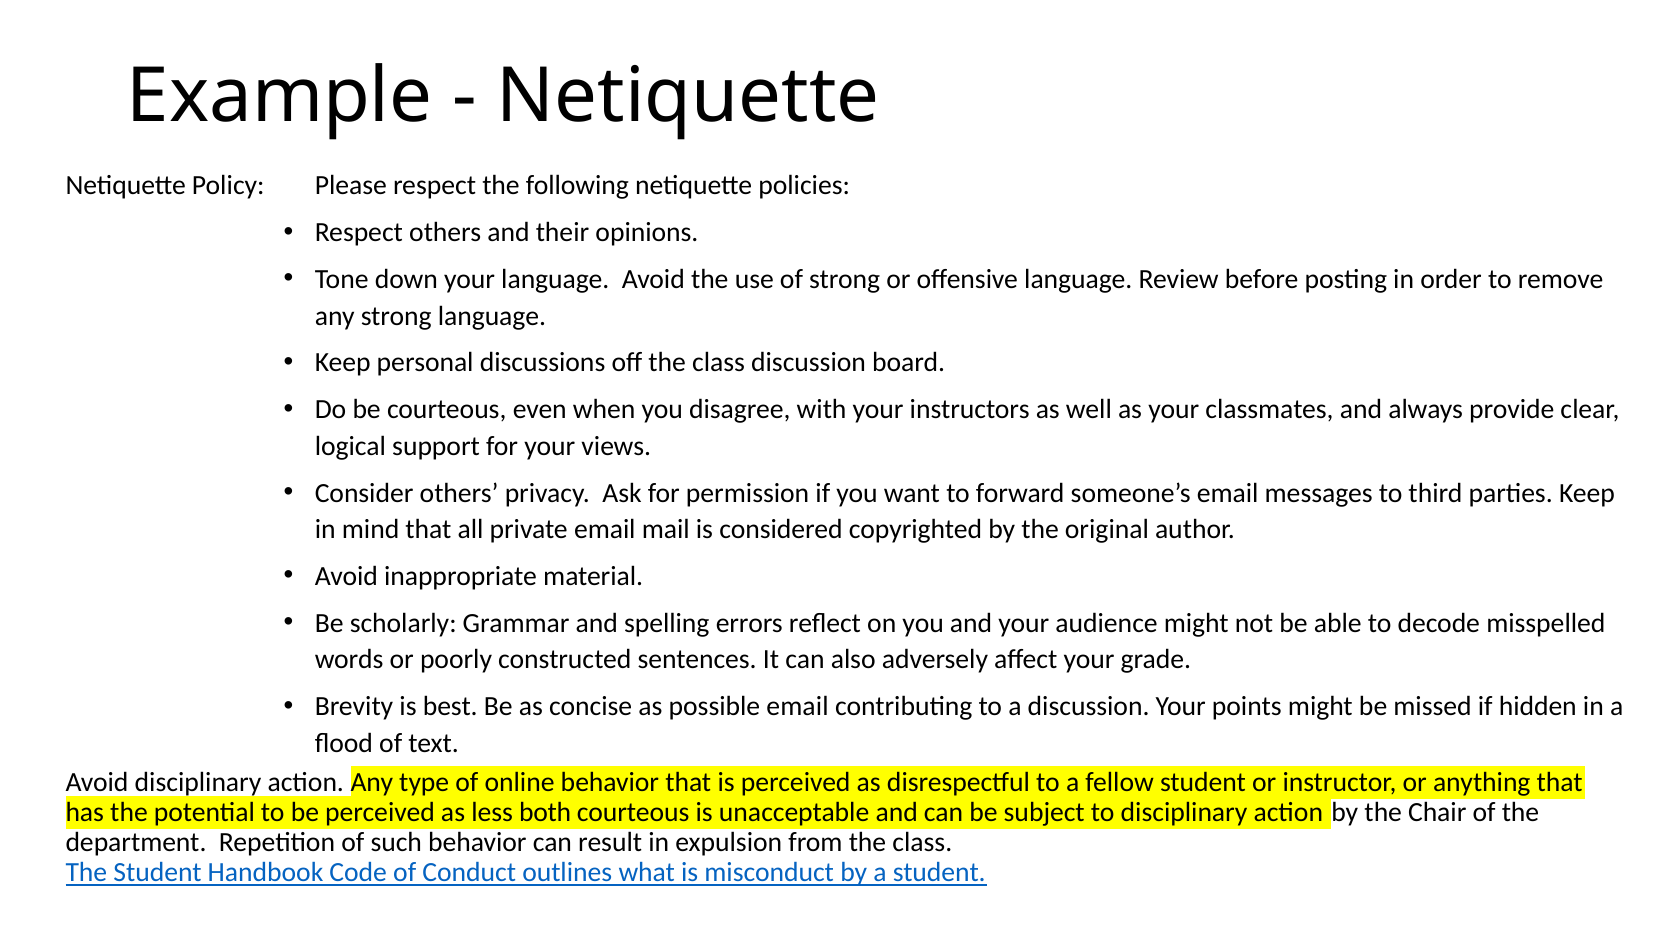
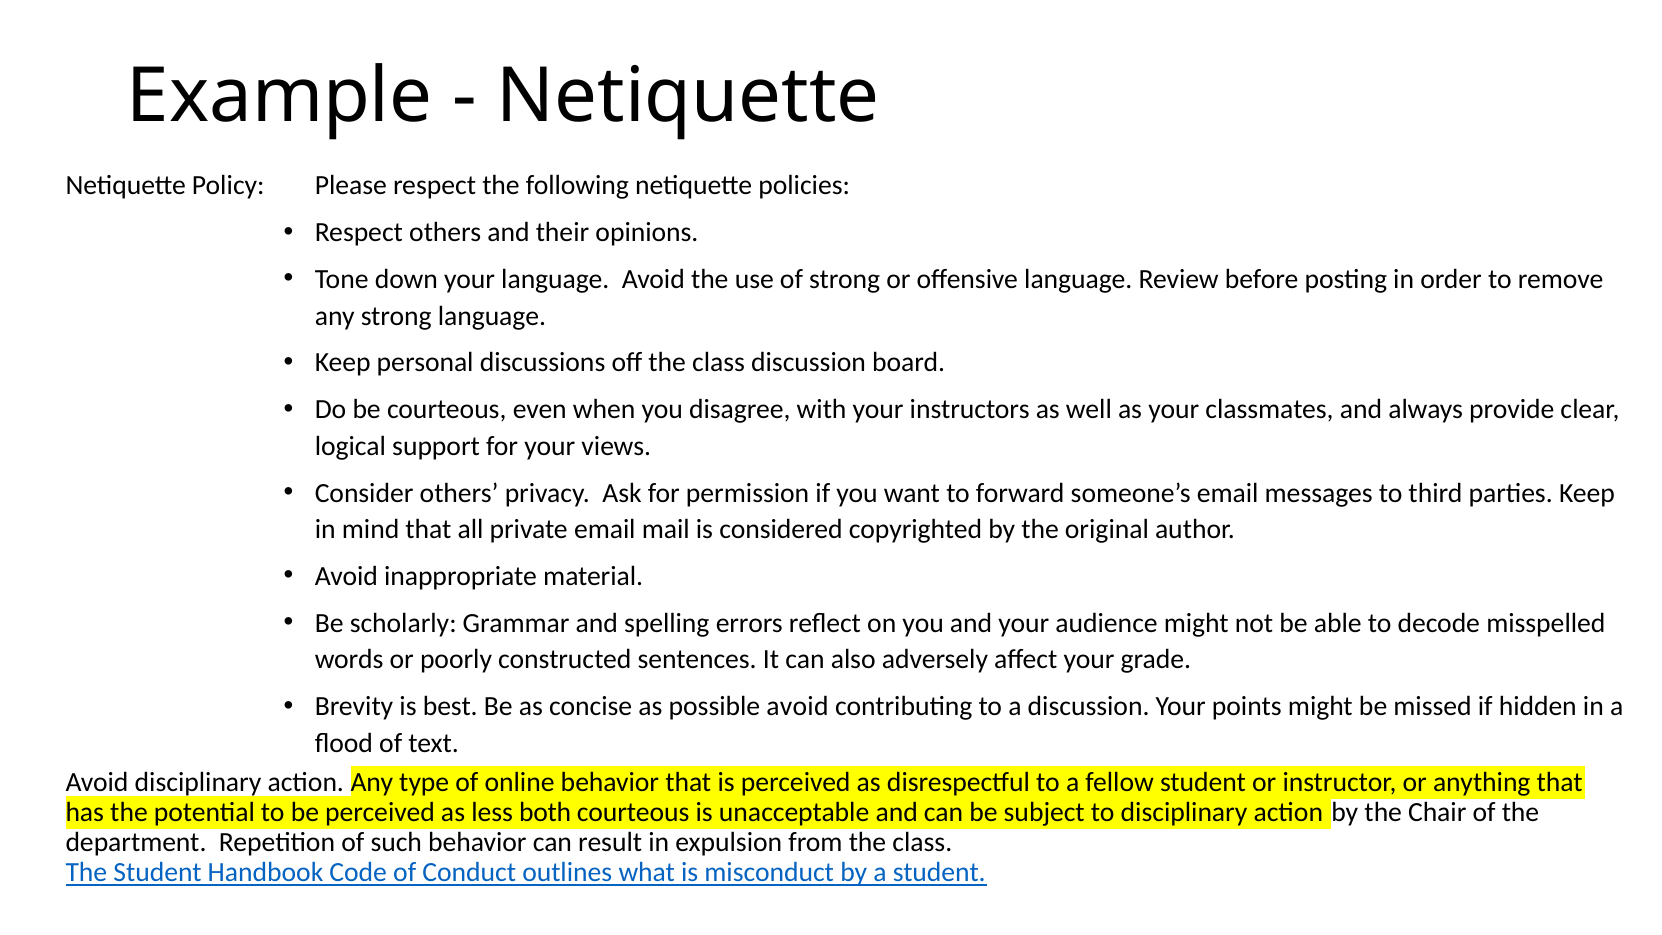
possible email: email -> avoid (797, 706)
